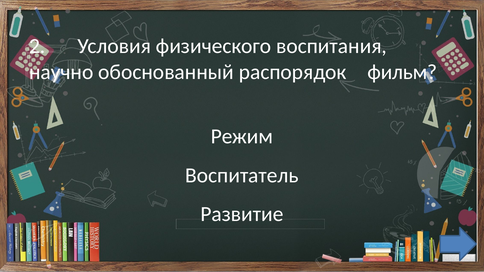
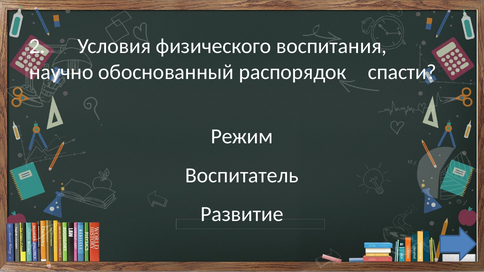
фильм: фильм -> спасти (402, 72)
